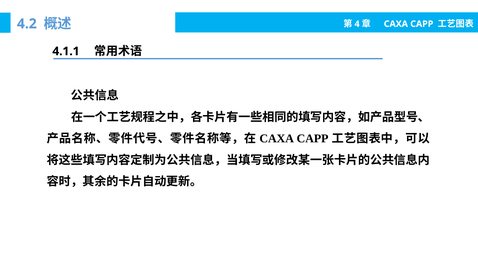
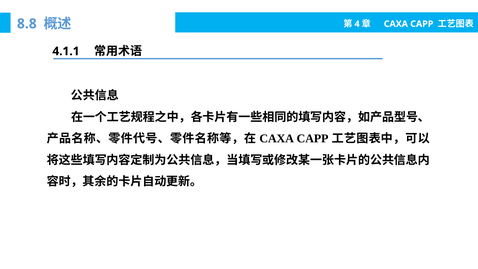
4.2: 4.2 -> 8.8 (27, 24)
